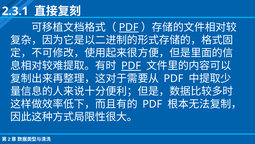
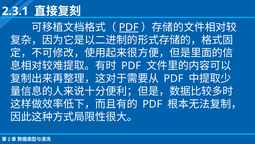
PDF underline: present -> none (131, 66)
